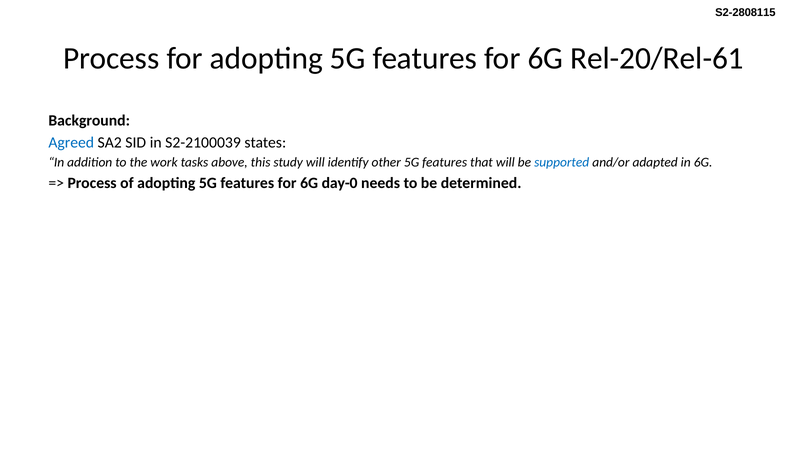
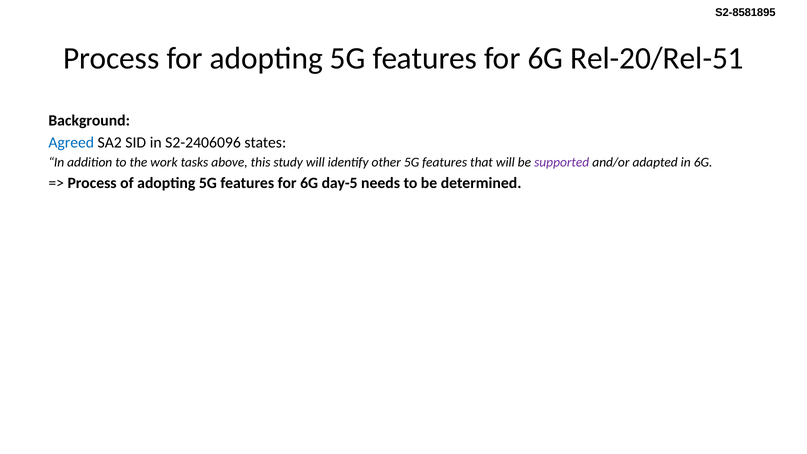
S2-2808115: S2-2808115 -> S2-8581895 (745, 13)
Rel-20/Rel-61: Rel-20/Rel-61 -> Rel-20/Rel-51 (657, 58)
S2-2100039: S2-2100039 -> S2-2406096 (203, 142)
supported colour: blue -> purple (562, 162)
day-0: day-0 -> day-5 (340, 183)
